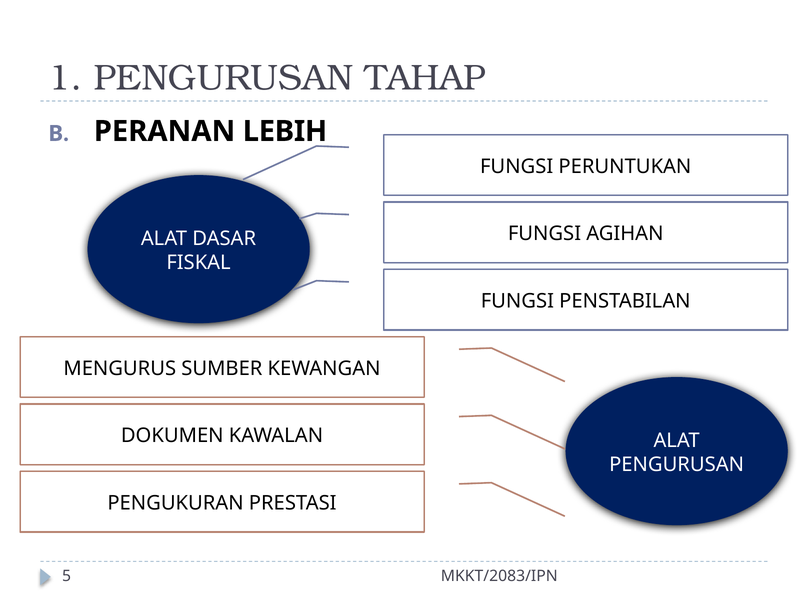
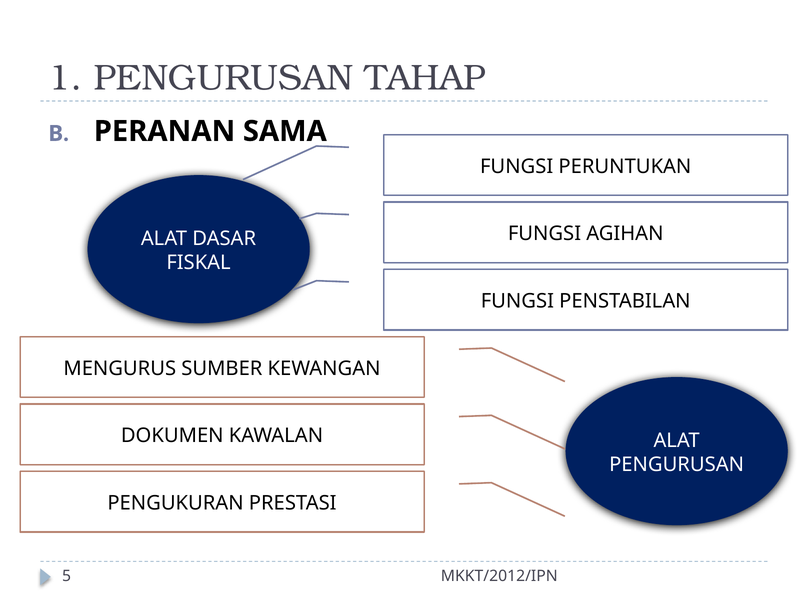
LEBIH: LEBIH -> SAMA (285, 131)
MKKT/2083/IPN: MKKT/2083/IPN -> MKKT/2012/IPN (499, 576)
